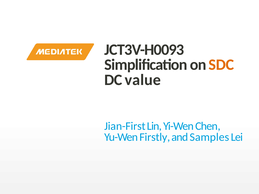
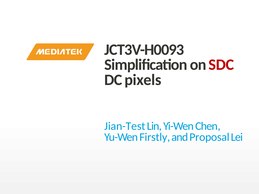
SDC colour: orange -> red (221, 65)
value: value -> pixels (143, 80)
Jian-First: Jian-First -> Jian-Test (125, 126)
Samples: Samples -> Proposal (210, 137)
